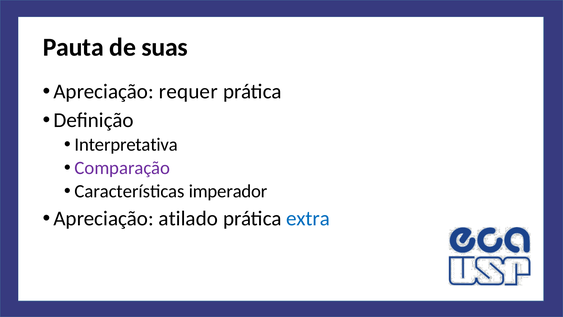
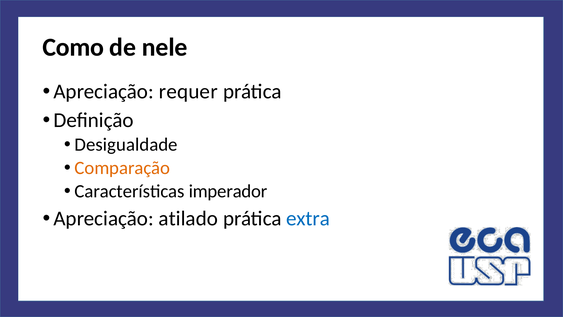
Pauta: Pauta -> Como (73, 47)
suas: suas -> nele (165, 47)
Interpretativa: Interpretativa -> Desigualdade (126, 145)
Comparação colour: purple -> orange (122, 168)
